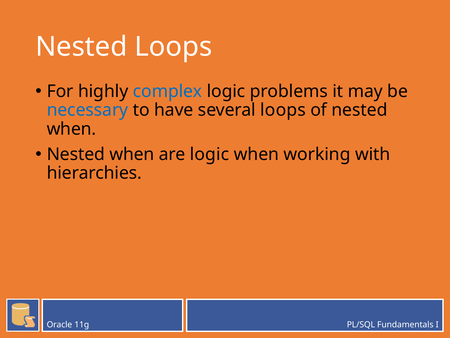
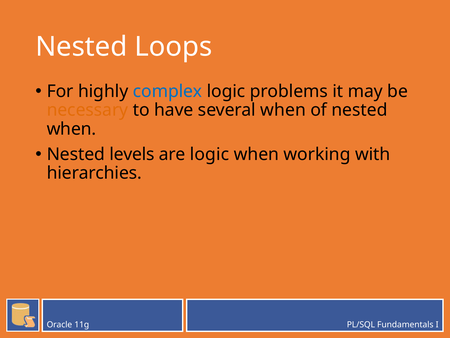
necessary colour: blue -> orange (87, 110)
several loops: loops -> when (283, 110)
when: when -> levels (132, 154)
